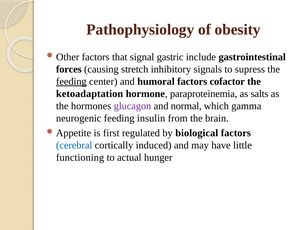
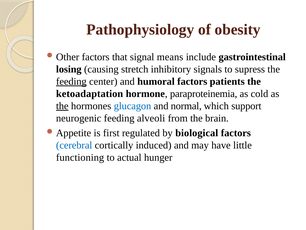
gastric: gastric -> means (170, 57)
forces: forces -> losing (69, 69)
cofactor: cofactor -> patients (227, 81)
salts: salts -> cold (259, 94)
the underline: none -> present (62, 106)
glucagon colour: purple -> blue (133, 106)
gamma: gamma -> support (246, 106)
insulin: insulin -> alveoli (151, 118)
